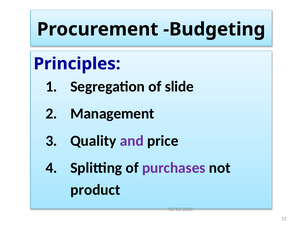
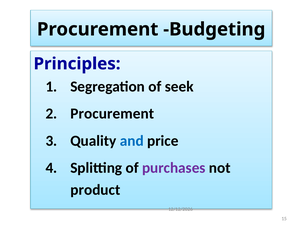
slide: slide -> seek (179, 87)
Management: Management -> Procurement (112, 114)
and colour: purple -> blue (132, 141)
